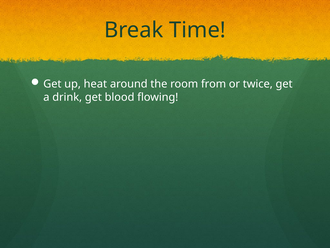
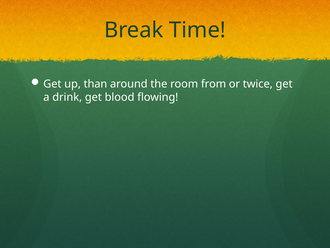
heat: heat -> than (95, 84)
